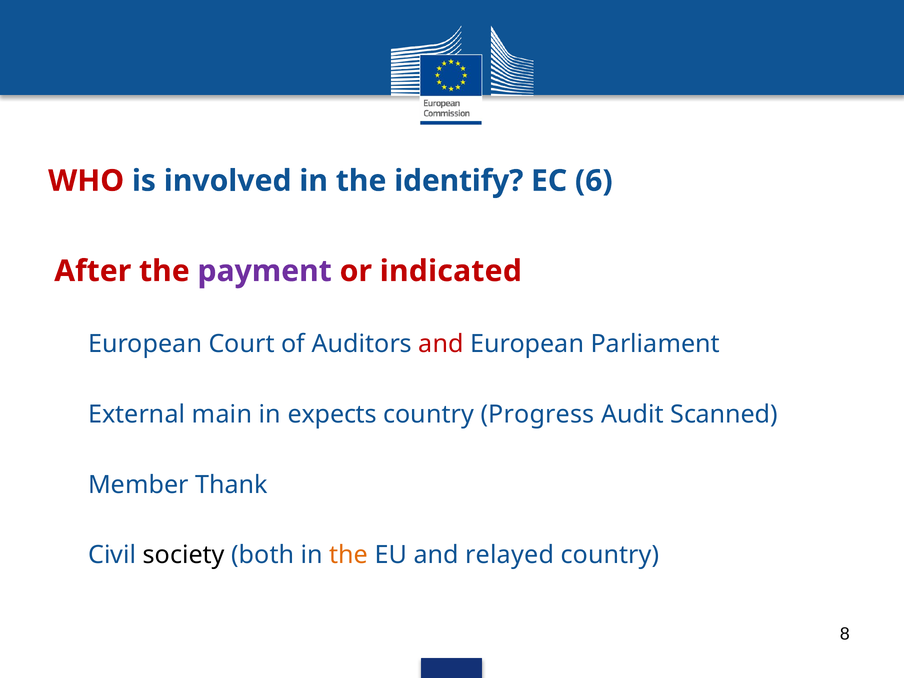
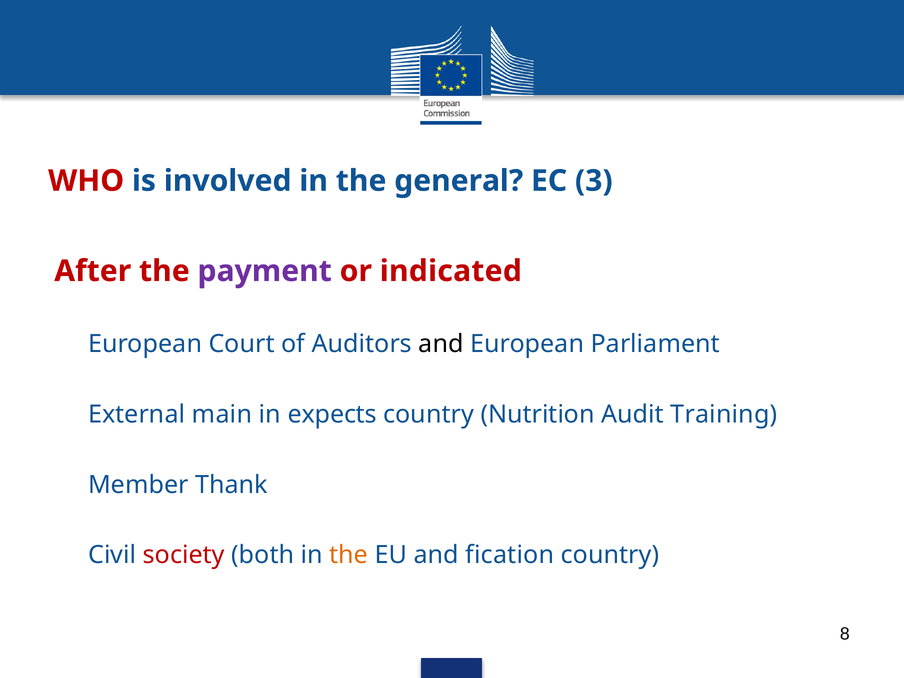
identify: identify -> general (459, 181)
6: 6 -> 3 (594, 181)
and colour: red -> black (441, 344)
Progress: Progress -> Nutrition (538, 414)
Scanned: Scanned -> Training (724, 414)
society colour: black -> red (184, 555)
relayed: relayed -> fication (510, 555)
